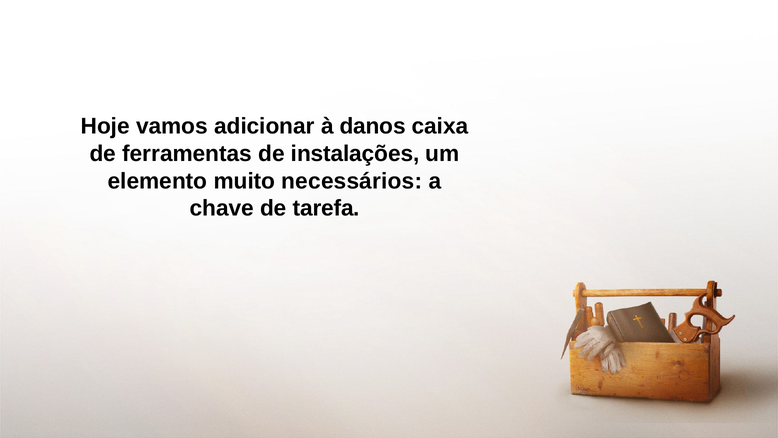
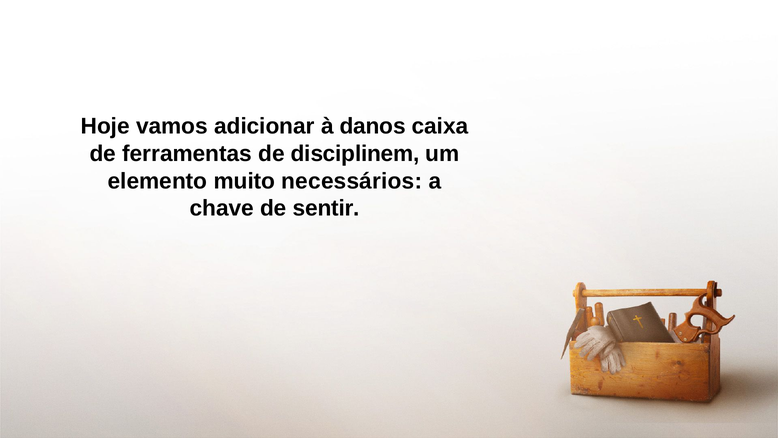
instalações: instalações -> disciplinem (355, 154)
tarefa: tarefa -> sentir (326, 208)
